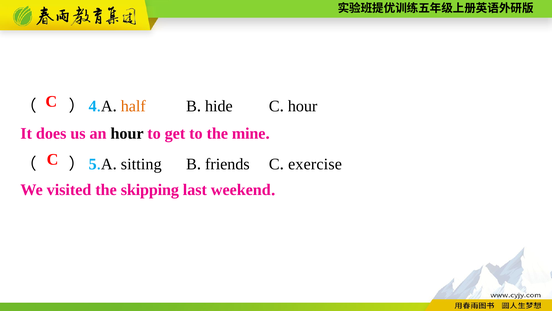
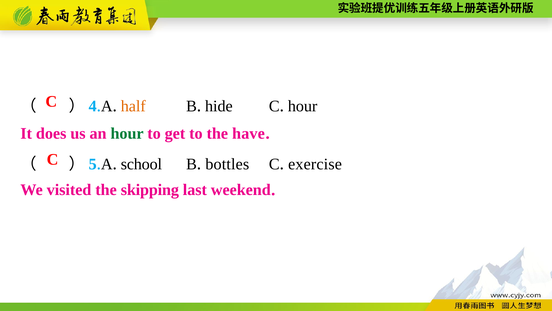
hour colour: black -> green (127, 133)
mine: mine -> have (248, 133)
sitting: sitting -> school (141, 164)
friends: friends -> bottles (227, 164)
